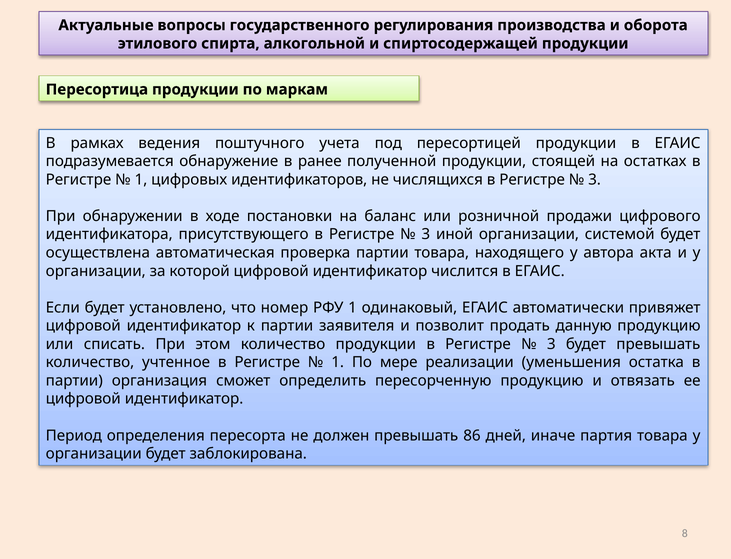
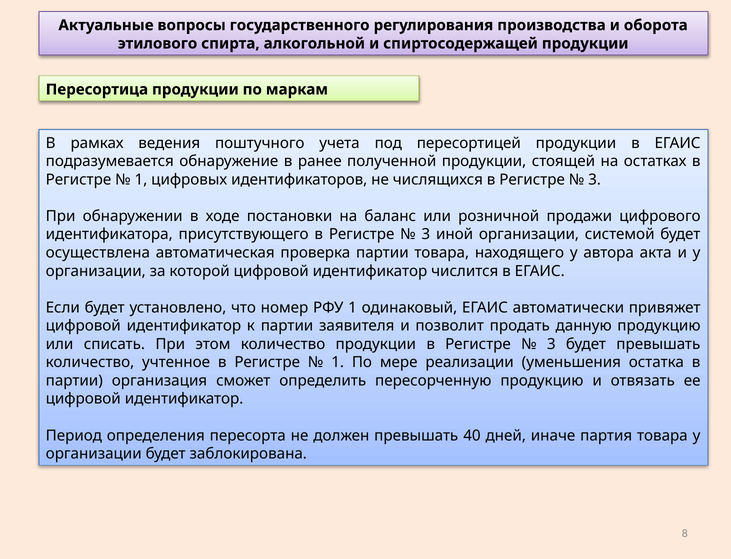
86: 86 -> 40 (472, 435)
